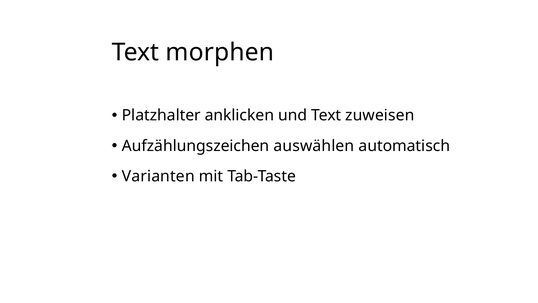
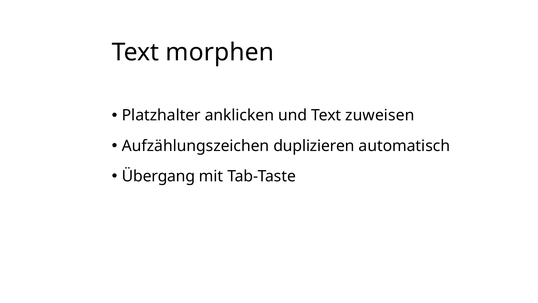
auswählen: auswählen -> duplizieren (314, 146)
Varianten: Varianten -> Übergang (158, 176)
